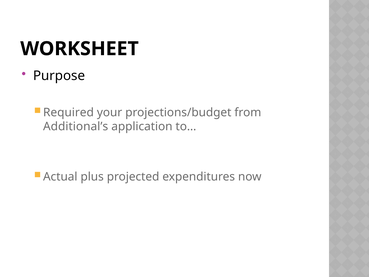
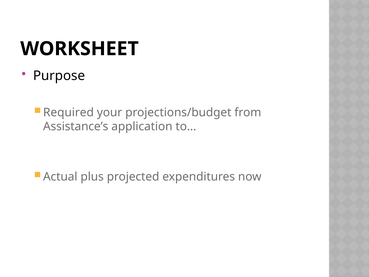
Additional’s: Additional’s -> Assistance’s (76, 126)
